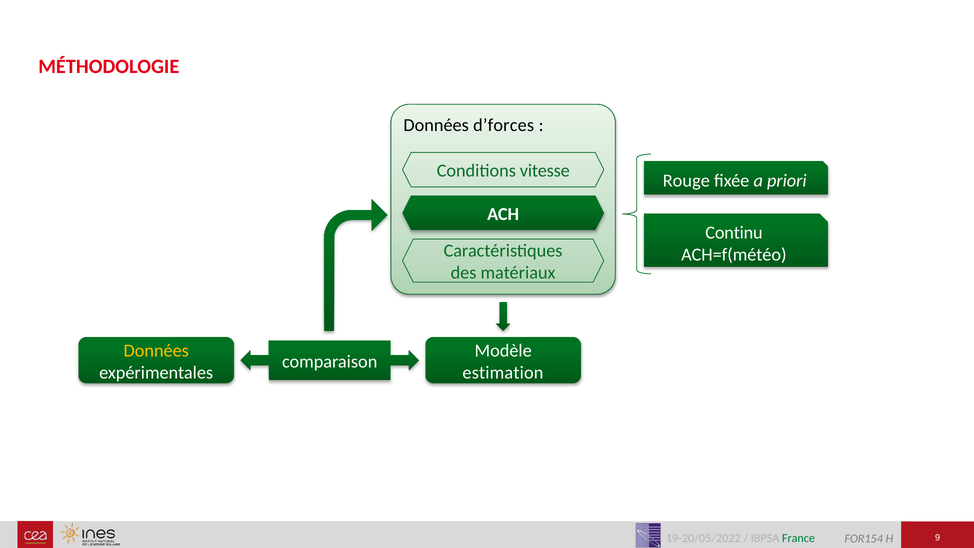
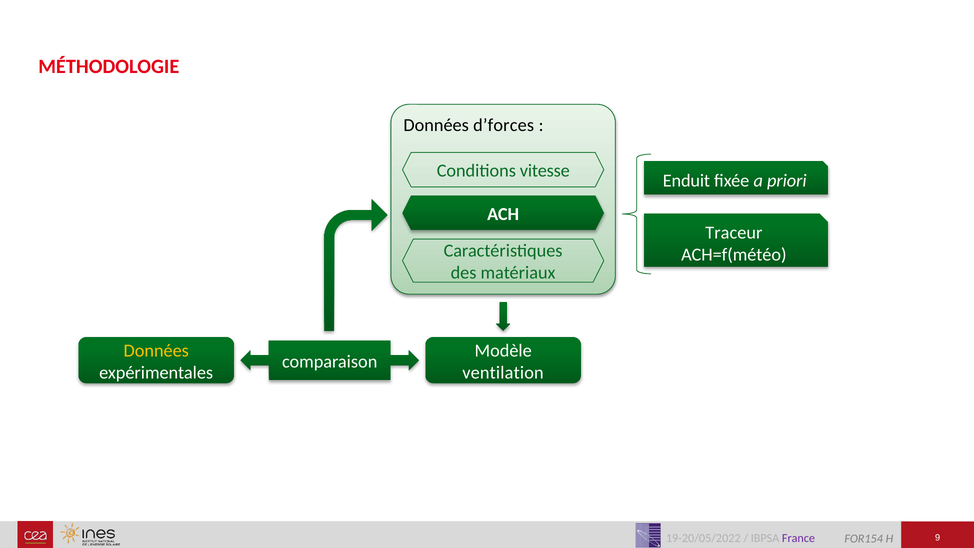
Rouge: Rouge -> Enduit (686, 181)
Continu: Continu -> Traceur (734, 233)
estimation: estimation -> ventilation (503, 372)
France colour: green -> purple (798, 538)
